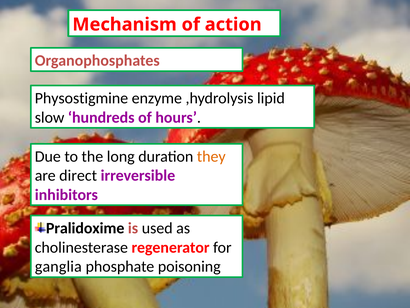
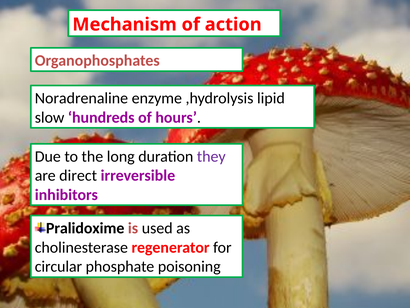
Physostigmine: Physostigmine -> Noradrenaline (81, 98)
they colour: orange -> purple (211, 156)
ganglia: ganglia -> circular (58, 266)
